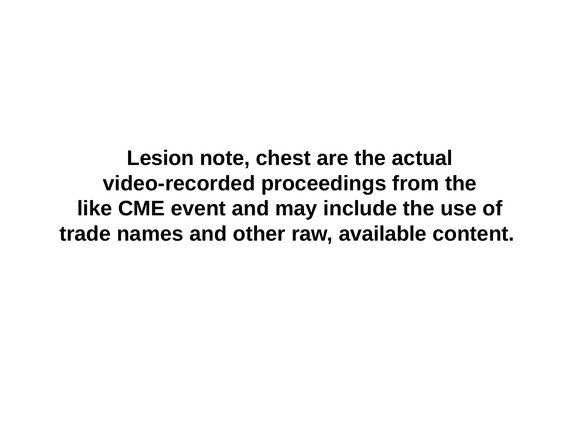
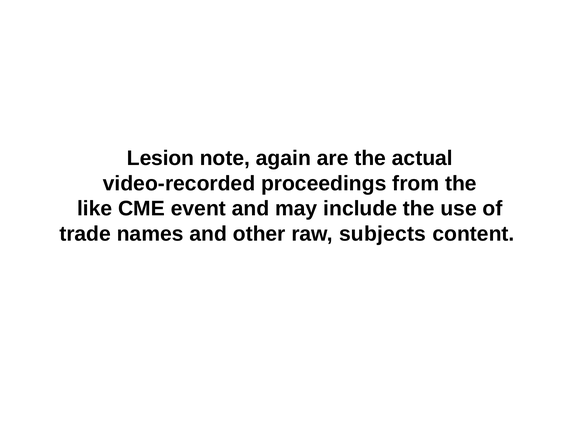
chest: chest -> again (283, 158)
available: available -> subjects (383, 234)
